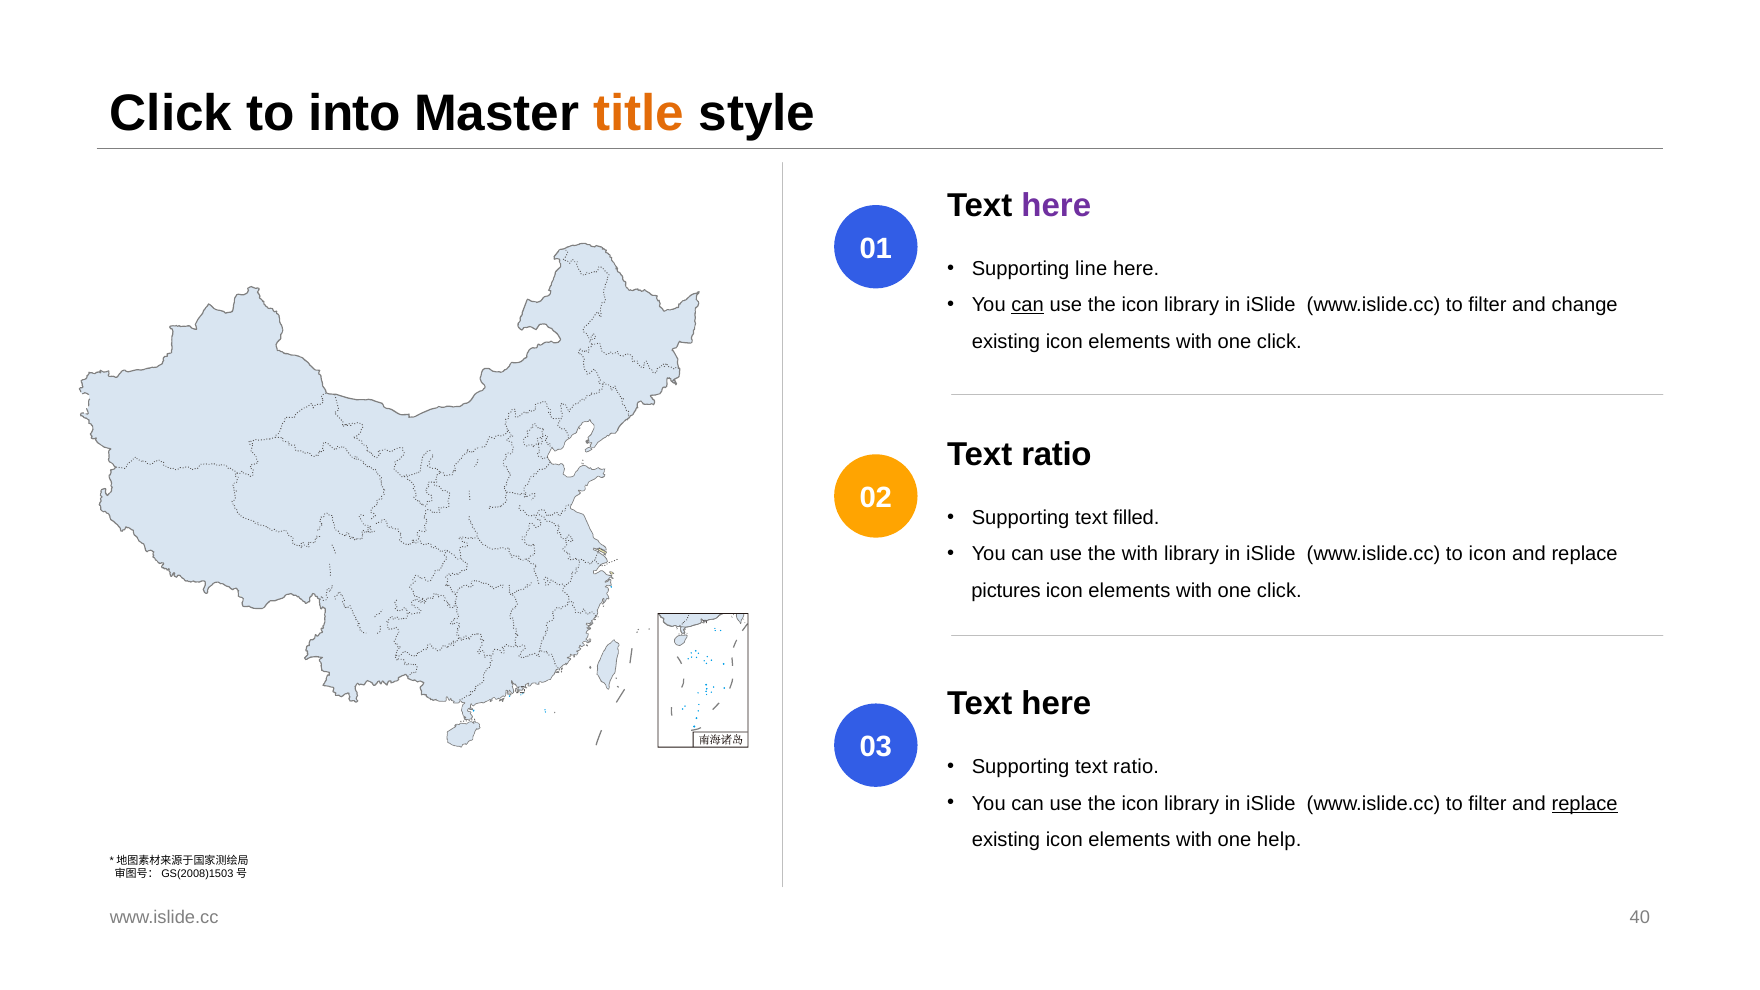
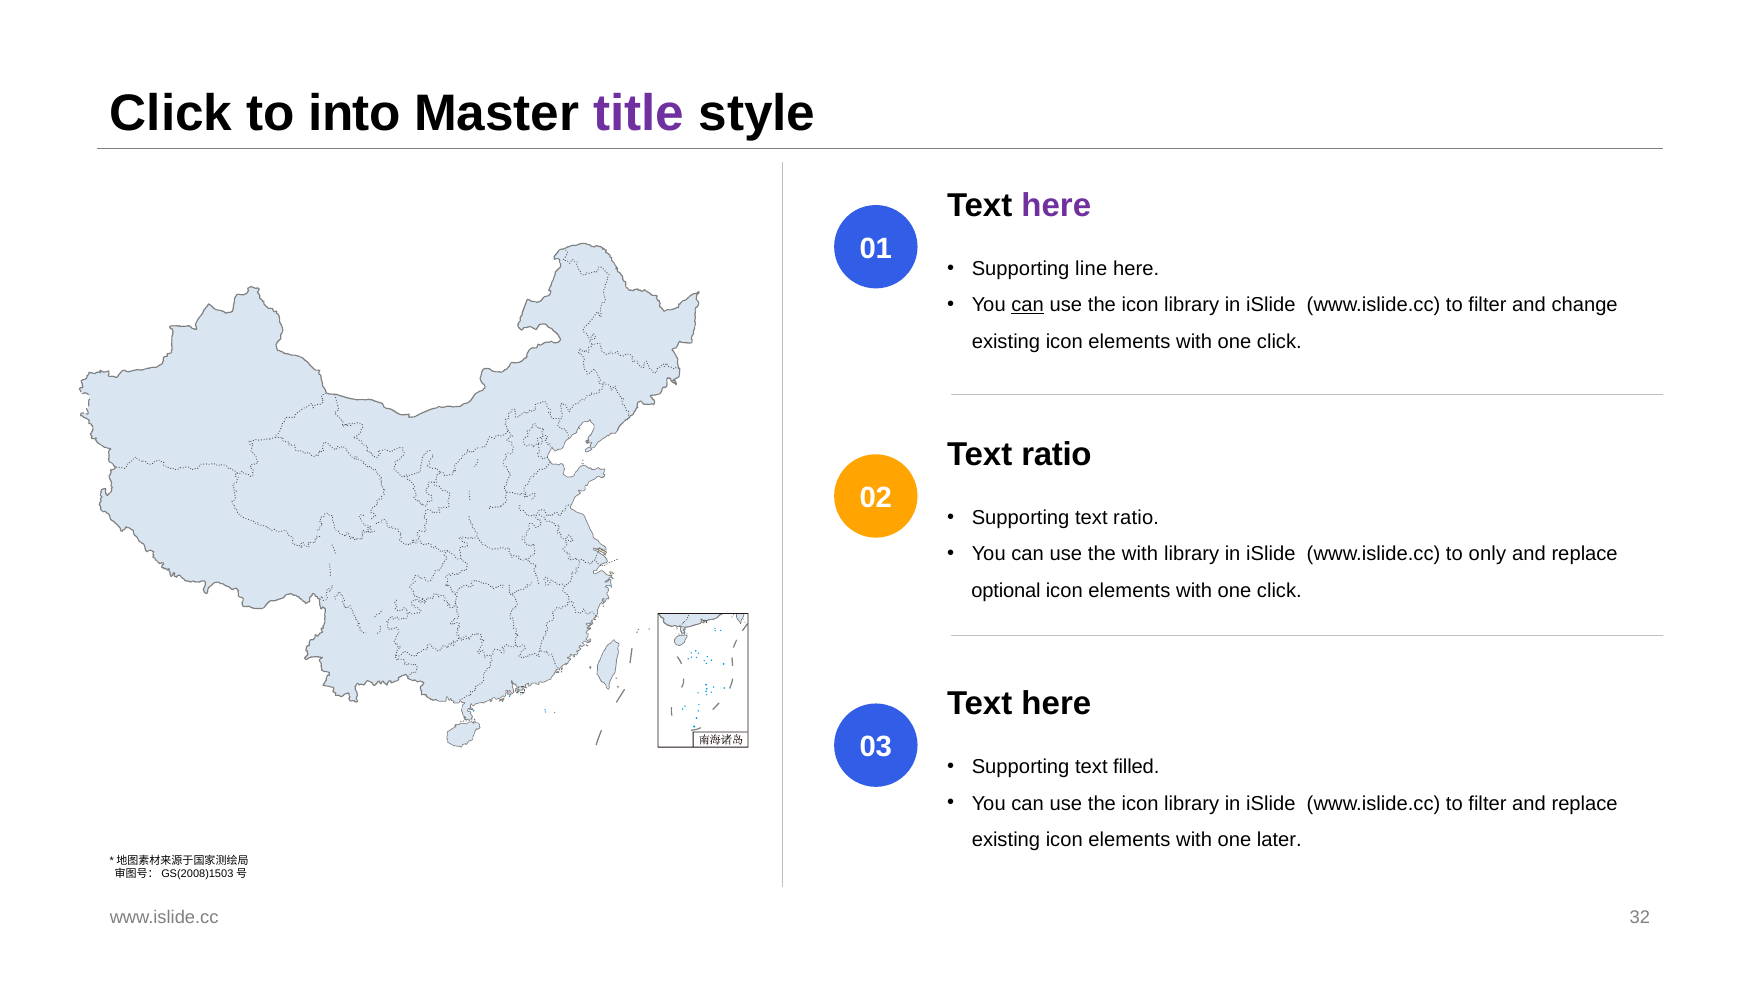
title colour: orange -> purple (639, 114)
Supporting text filled: filled -> ratio (1136, 518)
to icon: icon -> only (1487, 554)
pictures: pictures -> optional (1006, 591)
Supporting text ratio: ratio -> filled (1136, 767)
replace underline: present -> none (1585, 804)
help: help -> later (1279, 840)
40: 40 -> 32 (1640, 917)
